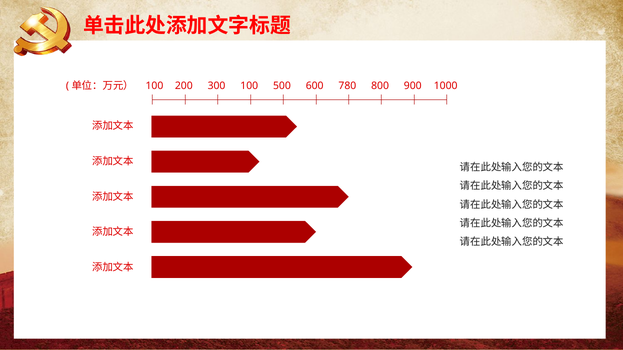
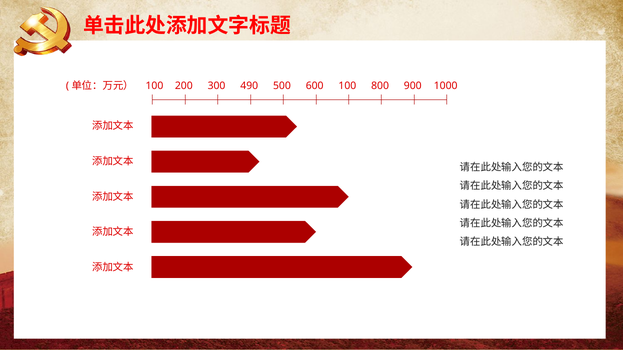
300 100: 100 -> 490 (249, 86)
600 780: 780 -> 100 (347, 86)
